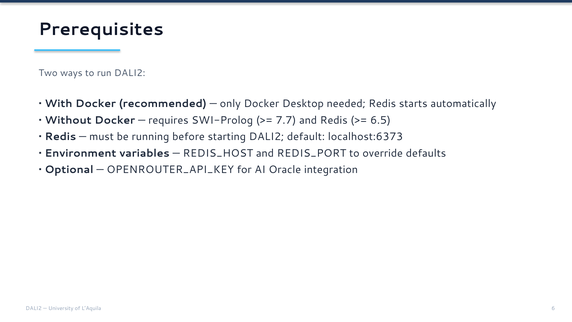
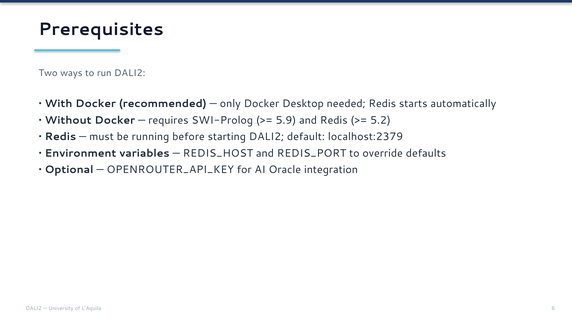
7.7: 7.7 -> 5.9 (286, 120)
6.5: 6.5 -> 5.2 (380, 120)
localhost:6373: localhost:6373 -> localhost:2379 (365, 137)
